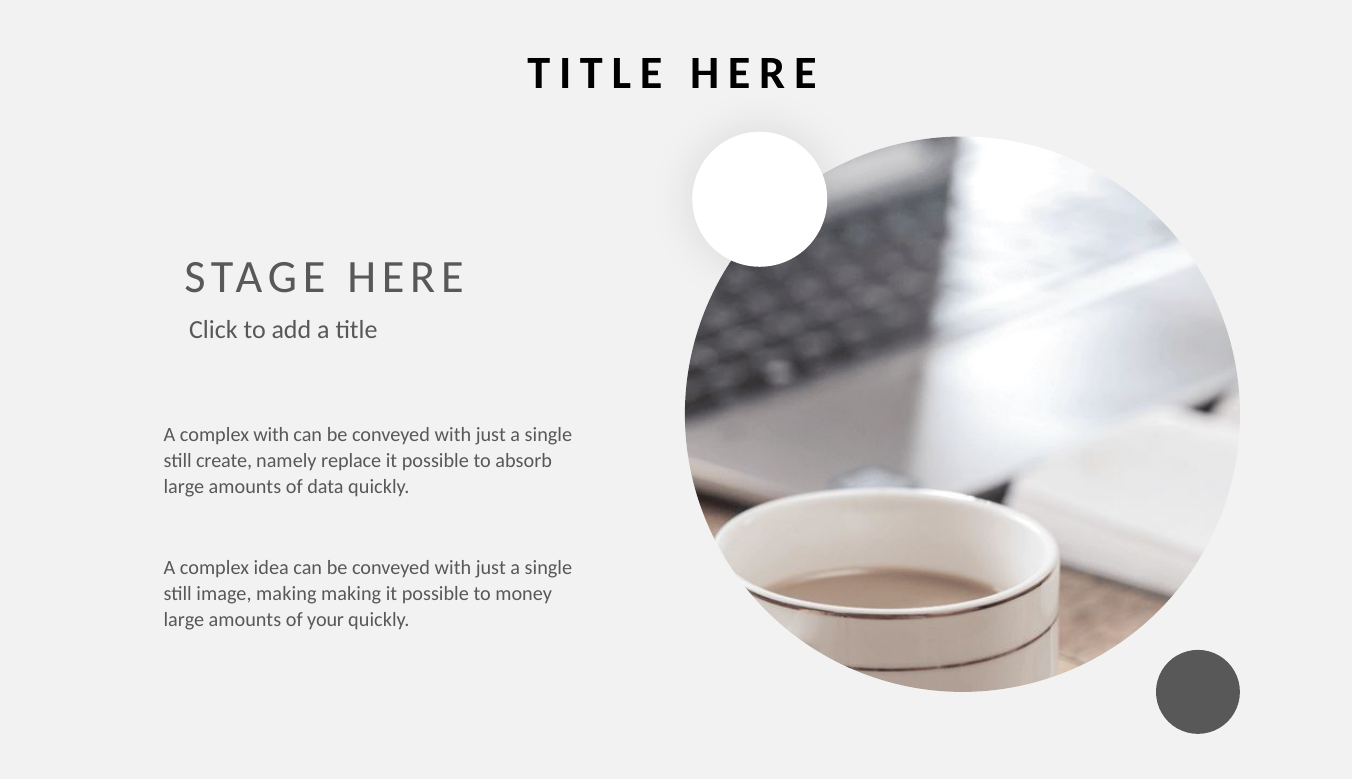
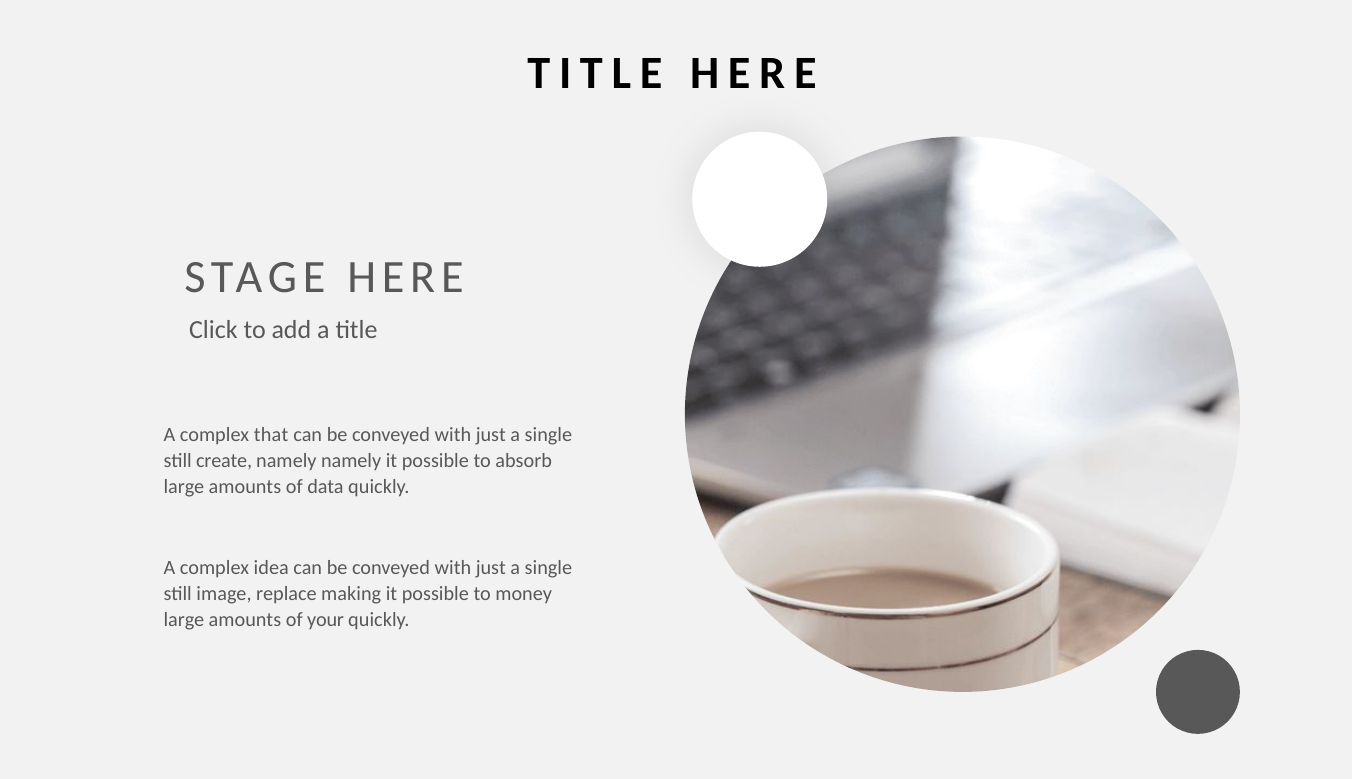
complex with: with -> that (271, 434)
namely replace: replace -> namely (351, 460)
image making: making -> replace (286, 594)
